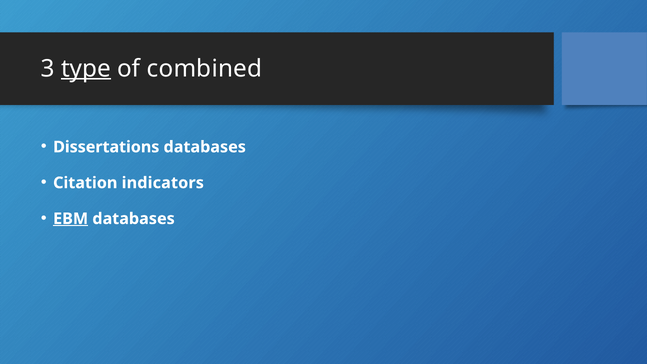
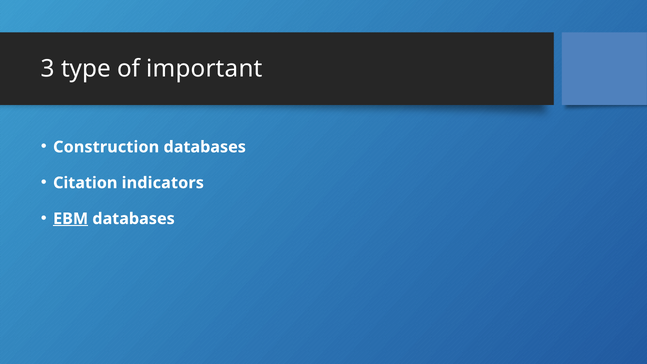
type underline: present -> none (86, 68)
combined: combined -> important (205, 68)
Dissertations: Dissertations -> Construction (106, 147)
